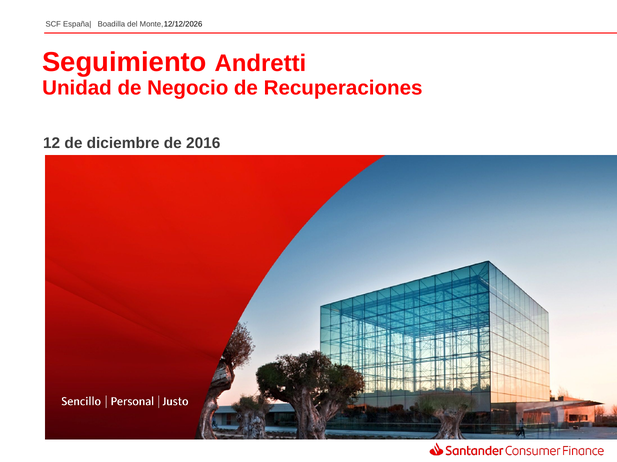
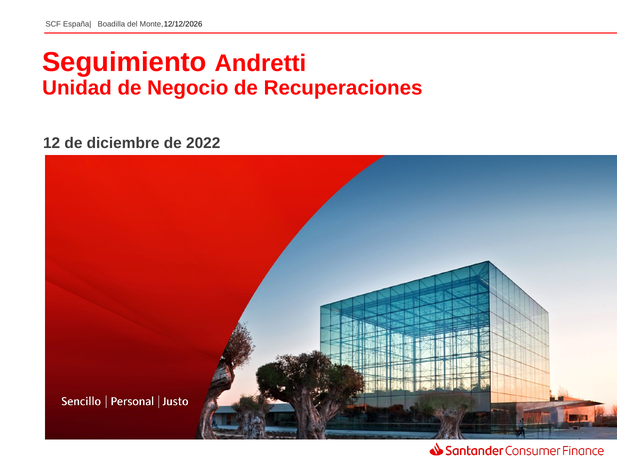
2016: 2016 -> 2022 (203, 144)
